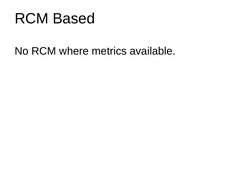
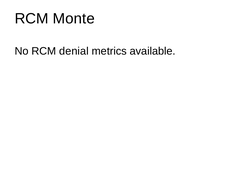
Based: Based -> Monte (74, 19)
where: where -> denial (74, 51)
